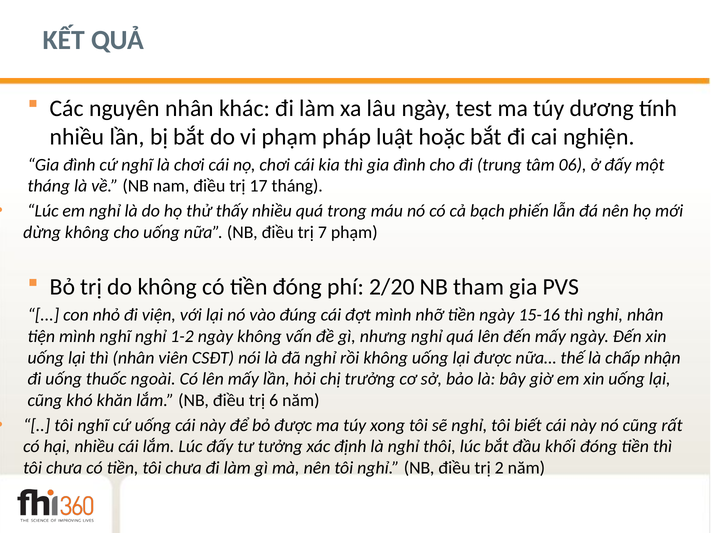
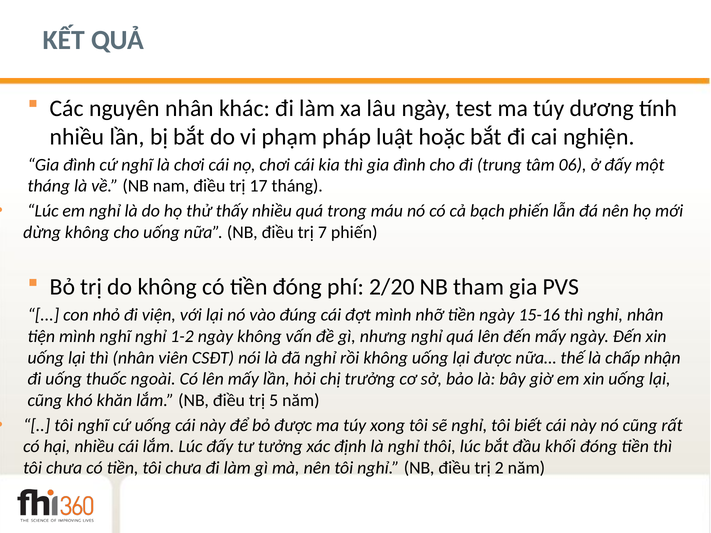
7 phạm: phạm -> phiến (354, 232)
6: 6 -> 5 (274, 401)
